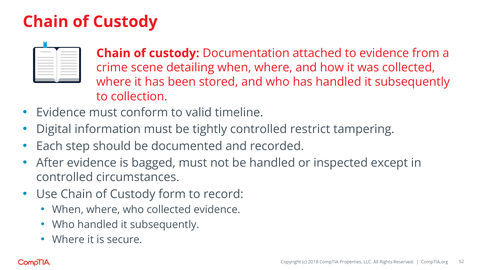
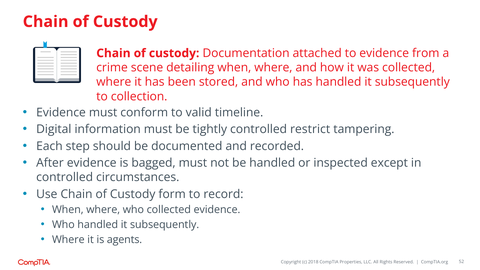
secure: secure -> agents (125, 240)
